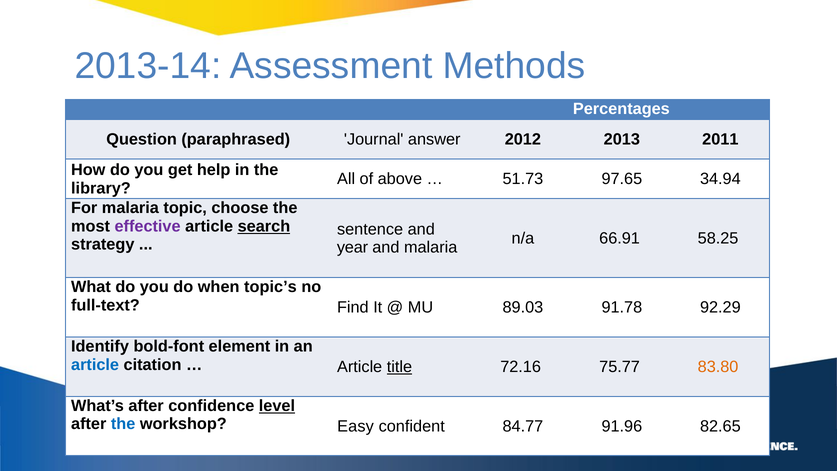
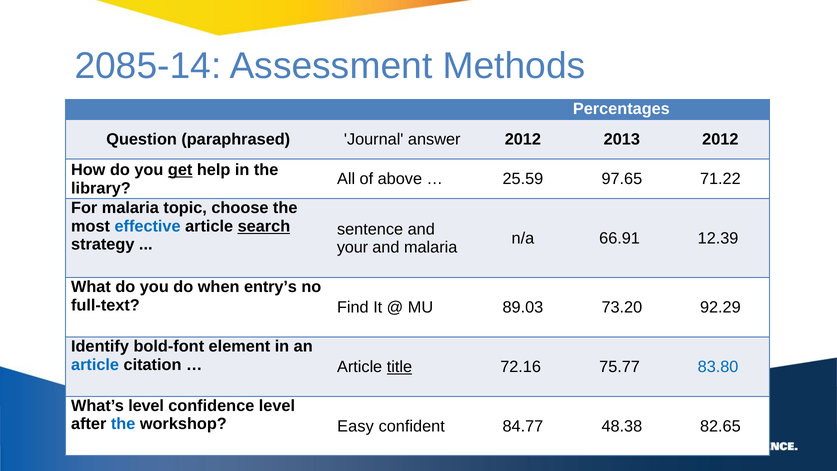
2013-14: 2013-14 -> 2085-14 (148, 66)
2013 2011: 2011 -> 2012 (720, 139)
get underline: none -> present (180, 170)
51.73: 51.73 -> 25.59 (523, 179)
34.94: 34.94 -> 71.22 (720, 179)
effective colour: purple -> blue (148, 226)
58.25: 58.25 -> 12.39 (718, 238)
year: year -> your (352, 247)
topic’s: topic’s -> entry’s (270, 287)
91.78: 91.78 -> 73.20 (622, 307)
83.80 colour: orange -> blue (718, 367)
What’s after: after -> level (146, 406)
level underline: present -> none (277, 406)
91.96: 91.96 -> 48.38 (622, 426)
